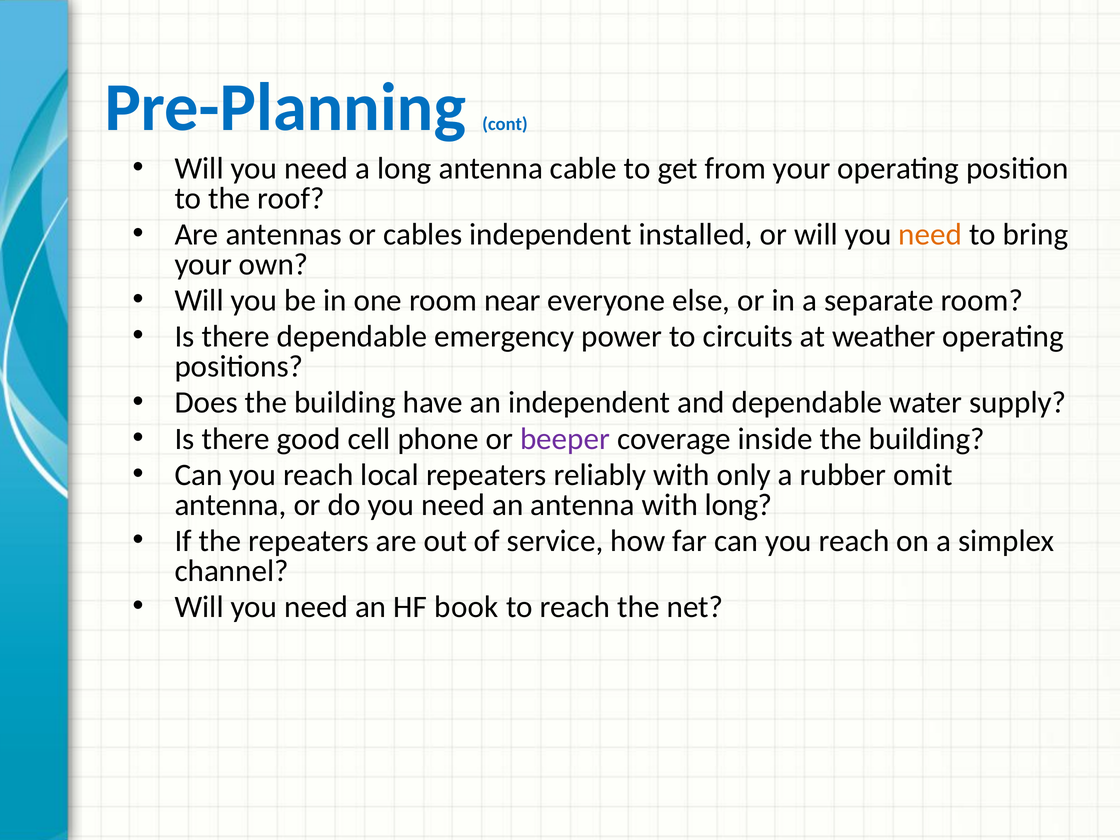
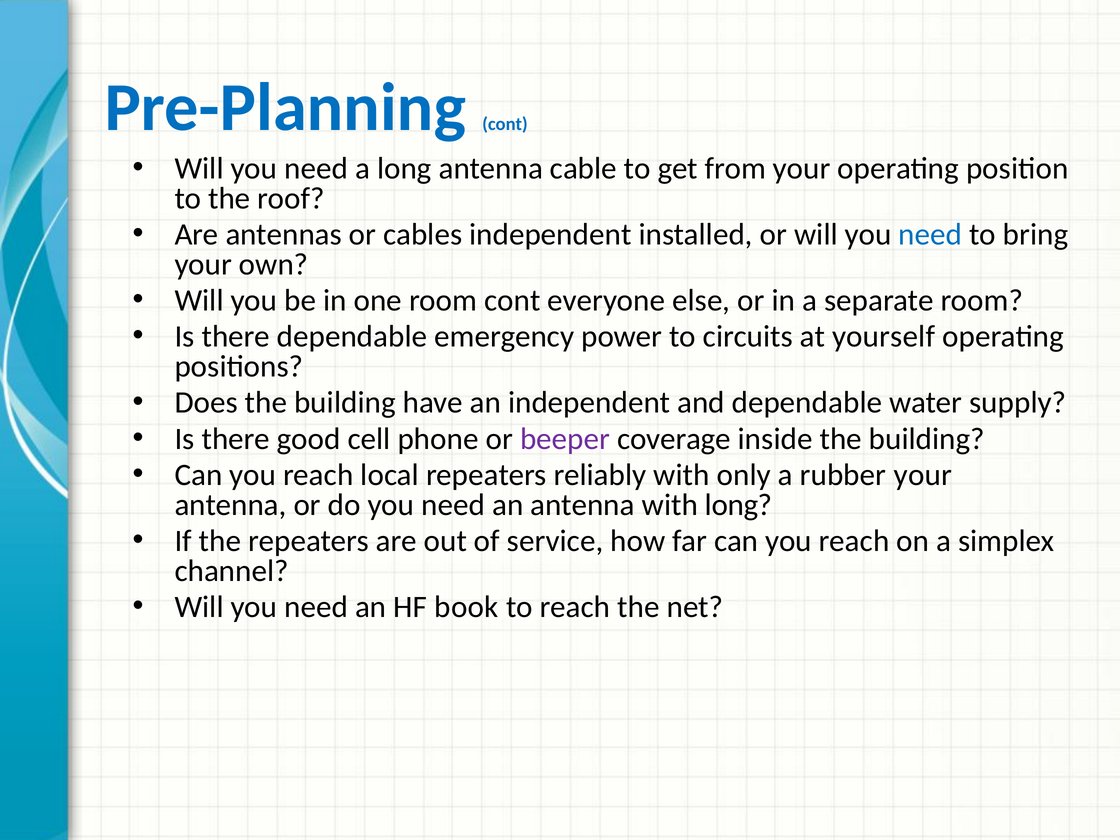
need colour: orange -> blue (930, 235)
room near: near -> cont (512, 301)
weather: weather -> yourself (884, 337)
rubber omit: omit -> your (923, 475)
